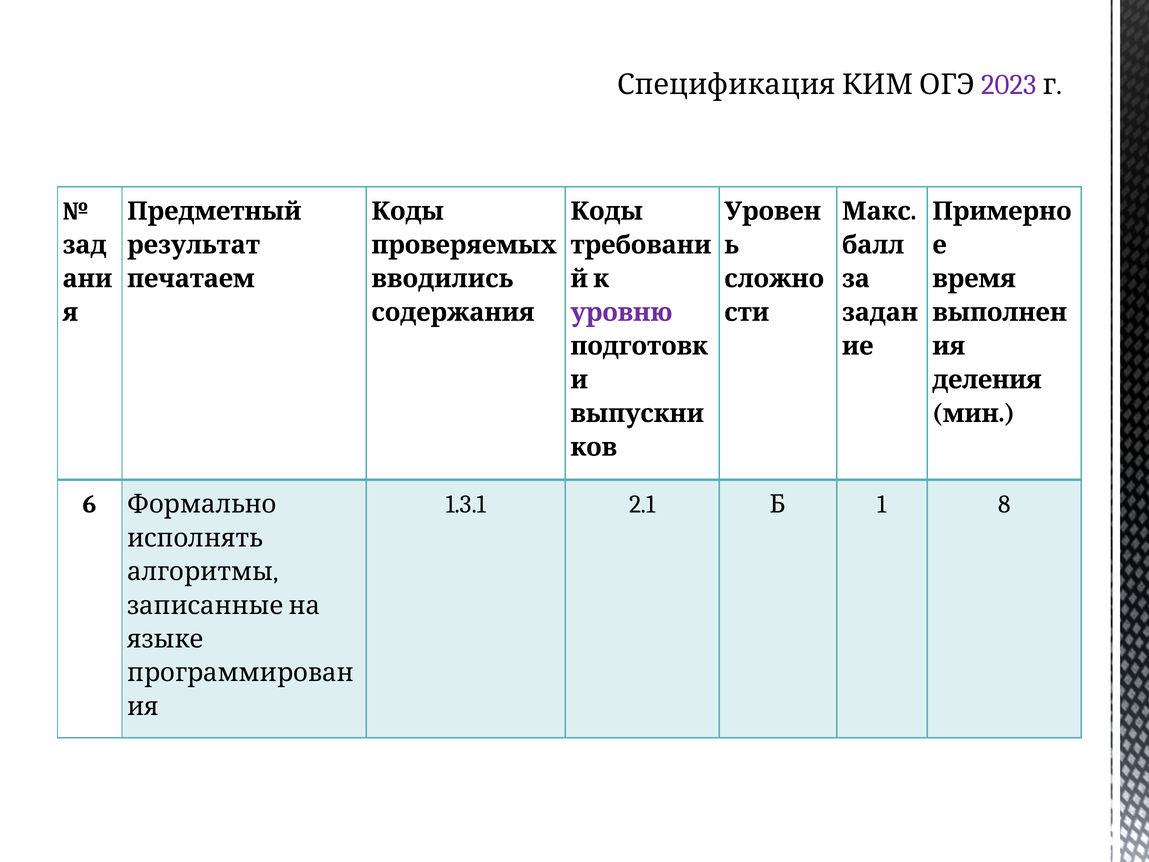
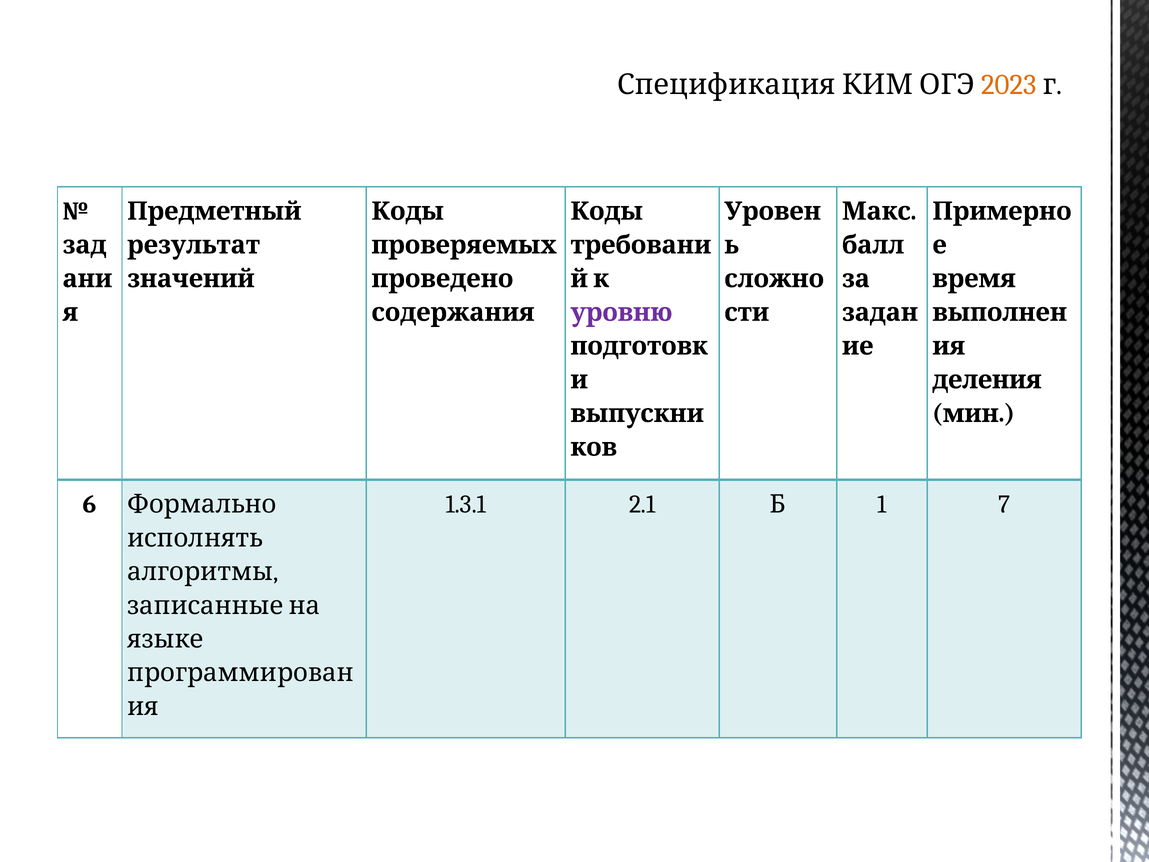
2023 colour: purple -> orange (1009, 85)
печатаем: печатаем -> значений (191, 279)
вводились: вводились -> проведено (442, 279)
8: 8 -> 7 (1004, 504)
